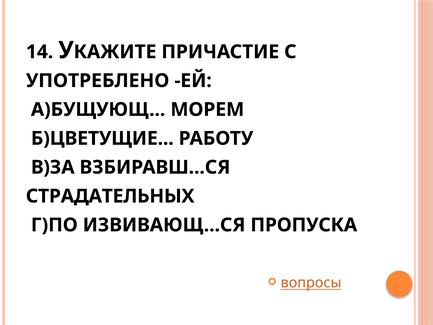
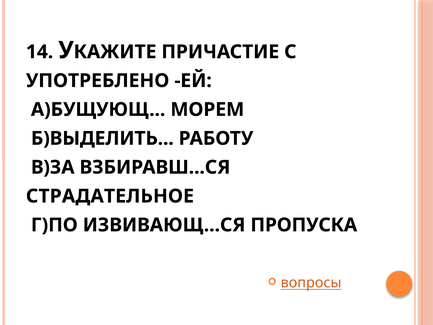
Б)ЦВЕТУЩИЕ: Б)ЦВЕТУЩИЕ -> Б)ВЫДЕЛИТЬ (102, 138)
СТРАДАТЕЛЬНЫХ: СТРАДАТЕЛЬНЫХ -> СТРАДАТЕЛЬНОЕ (110, 196)
